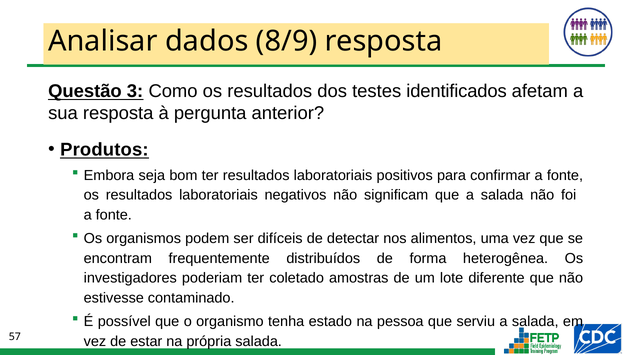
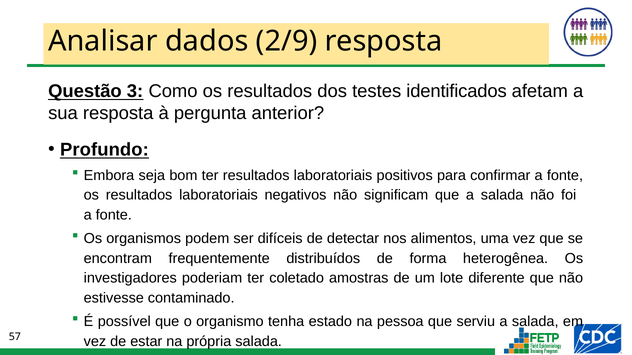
8/9: 8/9 -> 2/9 (287, 41)
Produtos: Produtos -> Profundo (104, 150)
